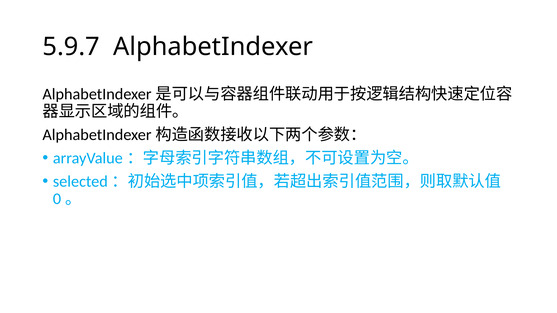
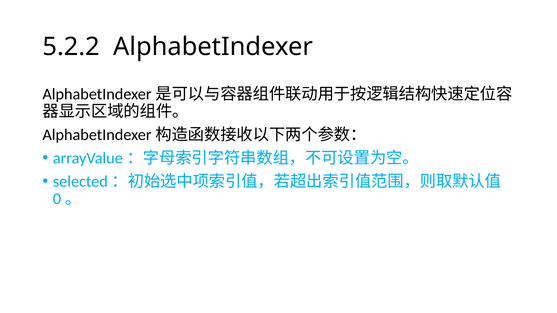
5.9.7: 5.9.7 -> 5.2.2 (71, 47)
